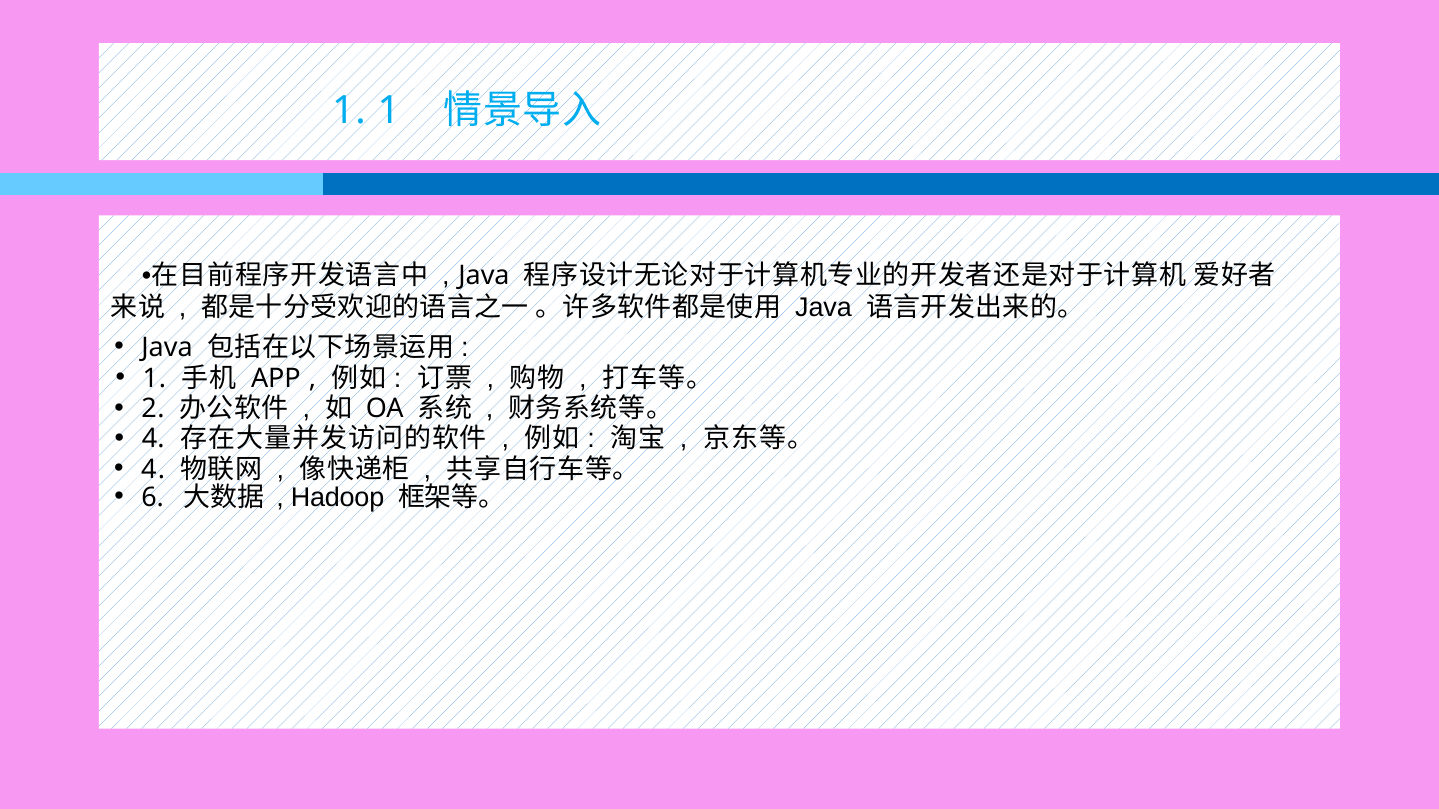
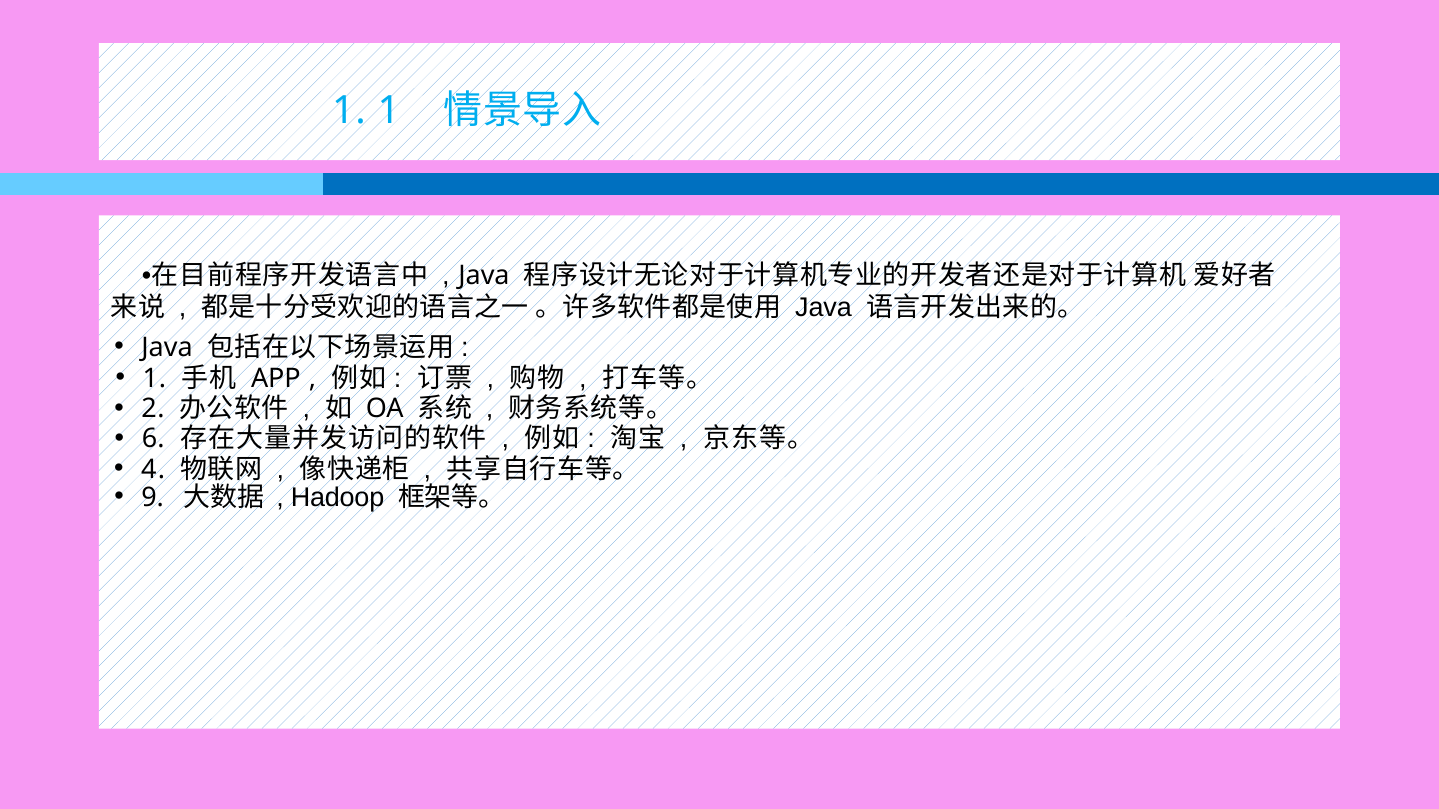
4: 4 -> 6 (153, 439)
6: 6 -> 9 (153, 498)
